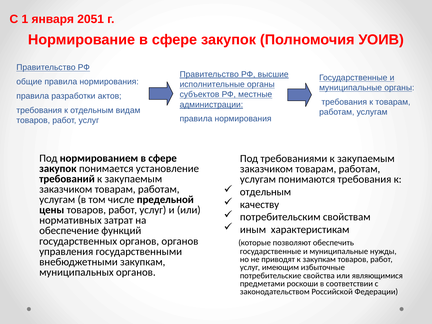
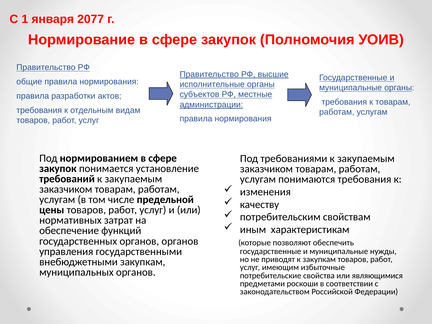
2051: 2051 -> 2077 (91, 19)
отдельным: отдельным -> изменения (265, 192)
